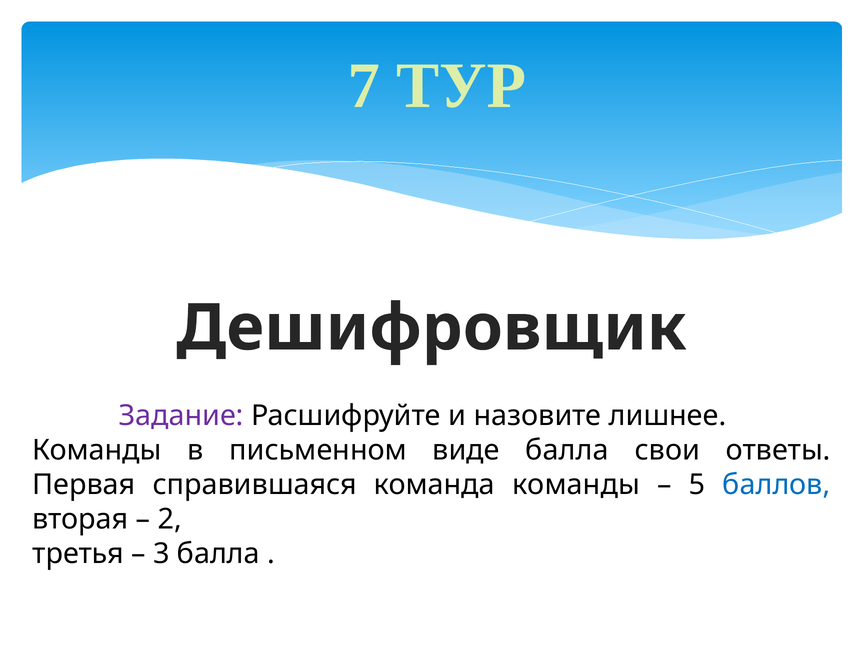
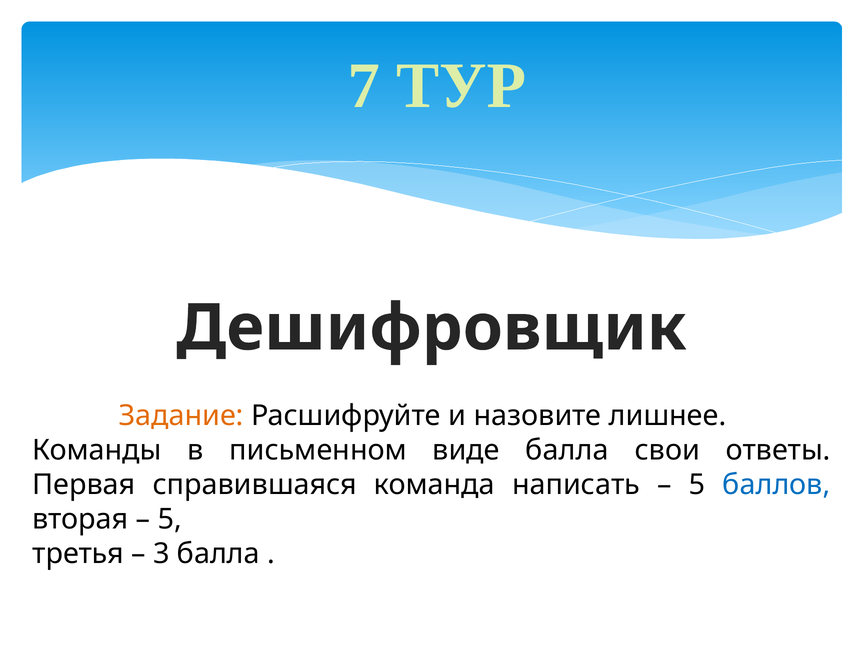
Задание colour: purple -> orange (181, 415)
команда команды: команды -> написать (576, 484)
2: 2 -> 5 (170, 519)
